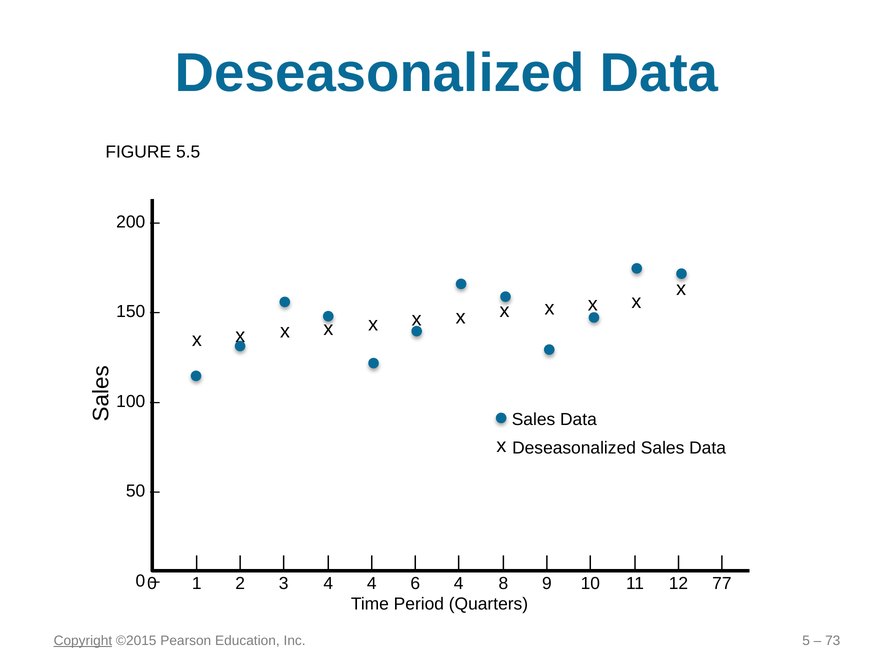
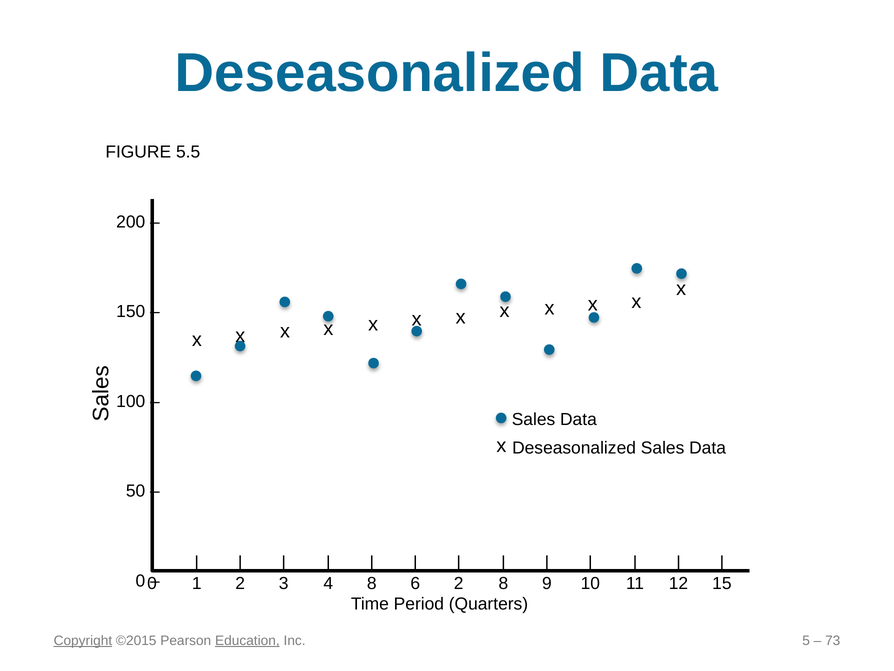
4 4: 4 -> 8 (372, 583)
6 4: 4 -> 2 (459, 583)
77: 77 -> 15 (722, 583)
Education underline: none -> present (247, 640)
